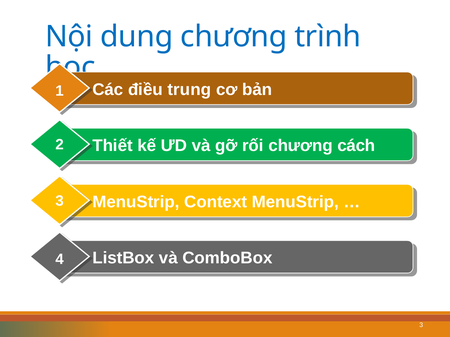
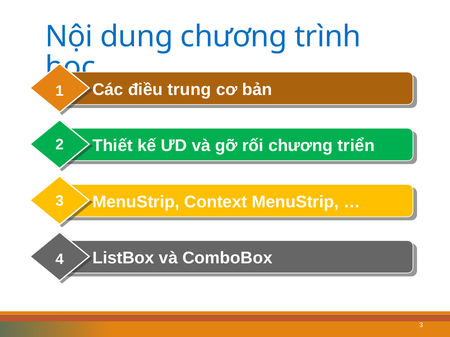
cách: cách -> triển (356, 146)
